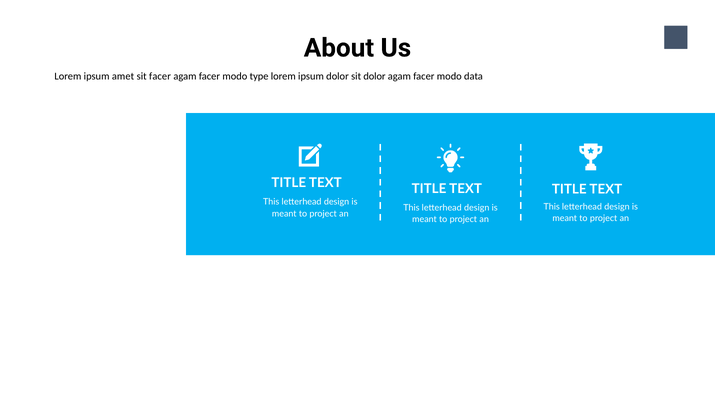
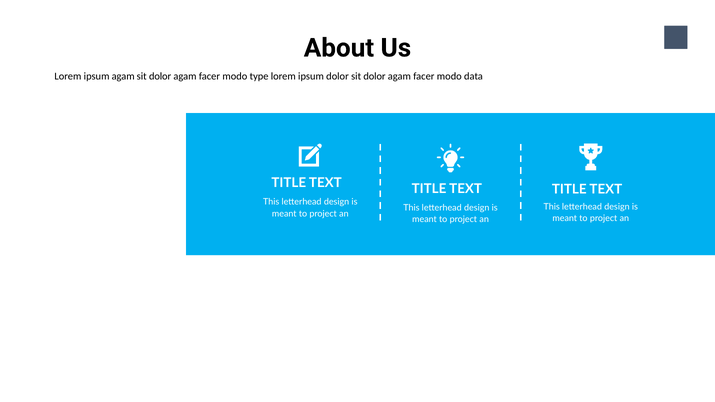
ipsum amet: amet -> agam (123, 76)
facer: facer -> dolor (160, 76)
